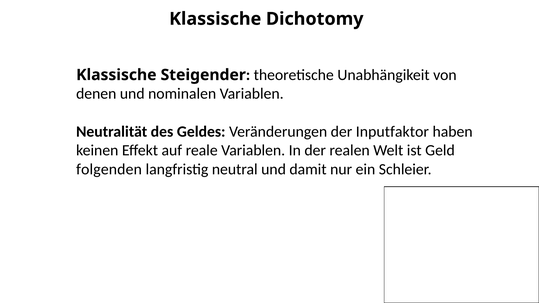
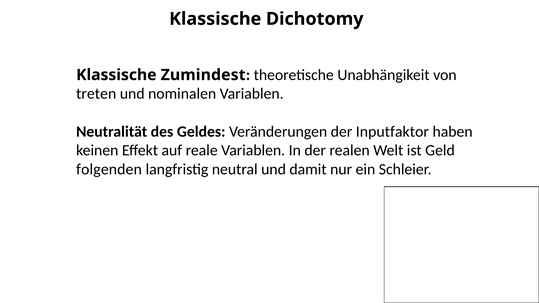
Steigender: Steigender -> Zumindest (203, 75)
denen: denen -> treten (96, 94)
